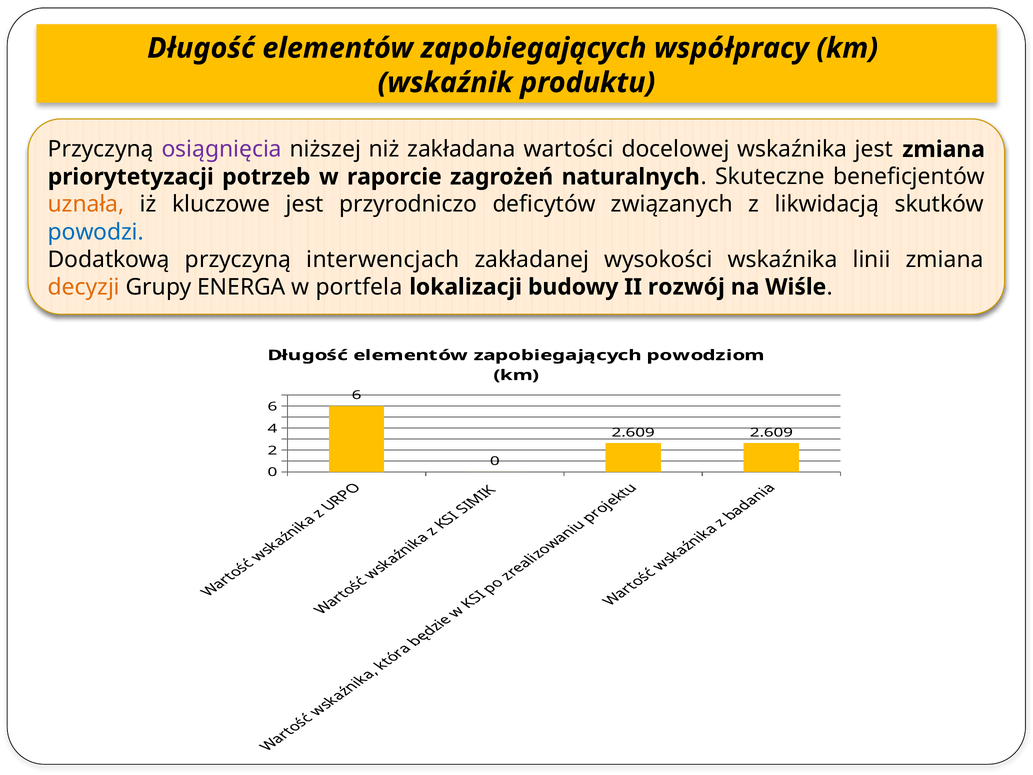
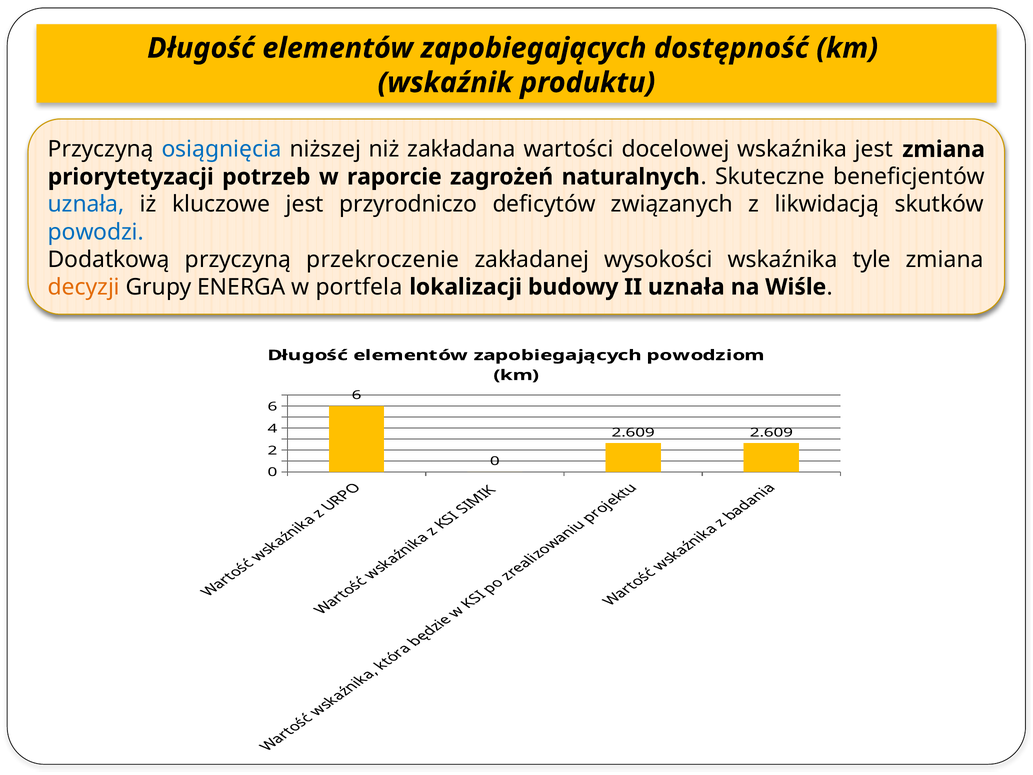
współpracy: współpracy -> dostępność (731, 48)
osiągnięcia colour: purple -> blue (222, 149)
uznała colour: orange -> blue (86, 204)
interwencjach: interwencjach -> przekroczenie (383, 259)
linii: linii -> tyle (872, 259)
II rozwój: rozwój -> uznała (686, 287)
